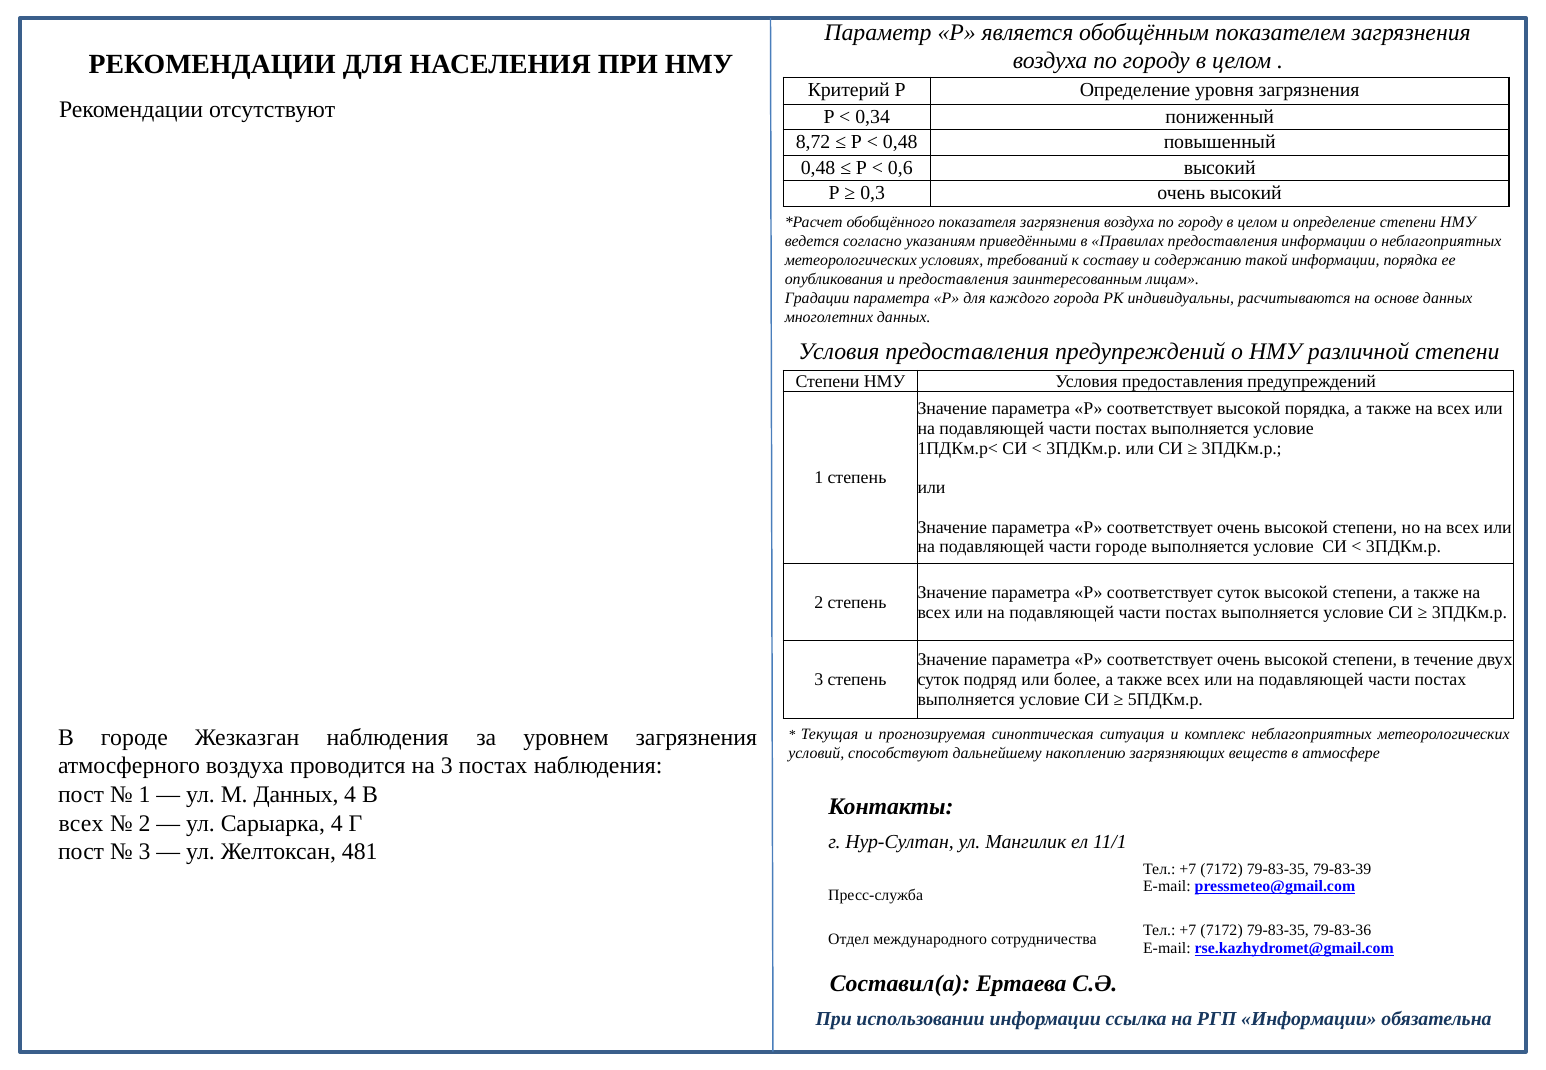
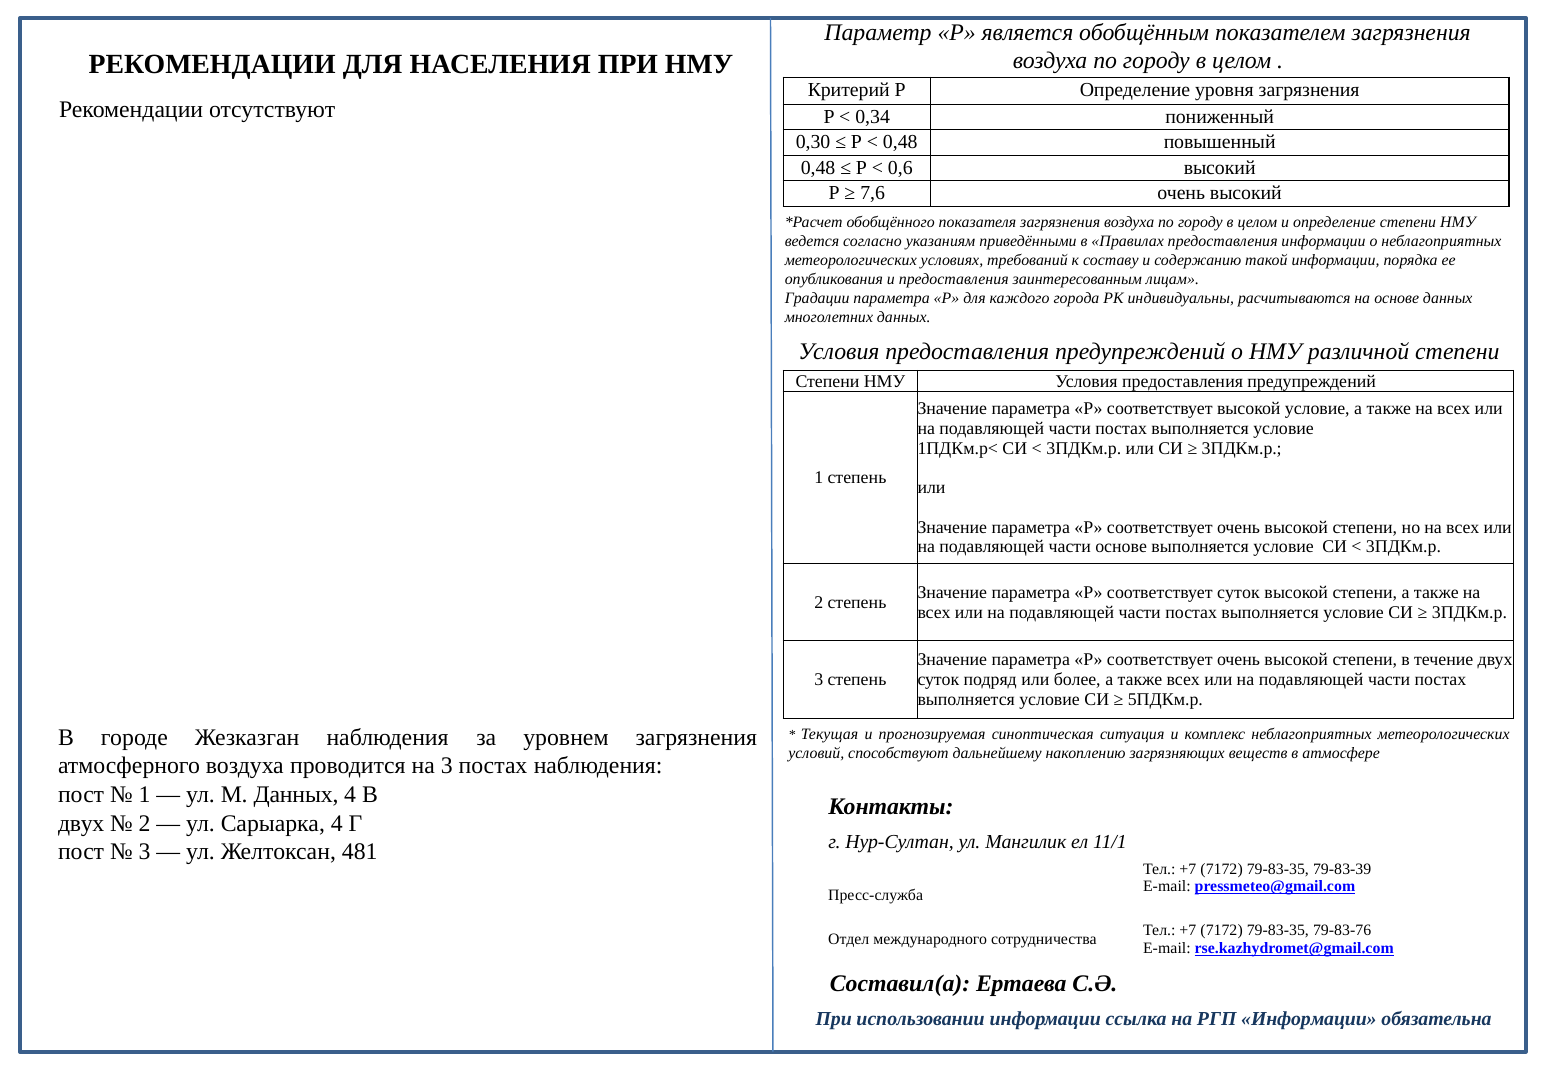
8,72: 8,72 -> 0,30 (813, 142)
0,3: 0,3 -> 7,6 (873, 193)
высокой порядка: порядка -> условие (1317, 409)
части городе: городе -> основе (1121, 547)
всех: всех -> двух (81, 823)
79-83-36: 79-83-36 -> 79-83-76 (1342, 931)
